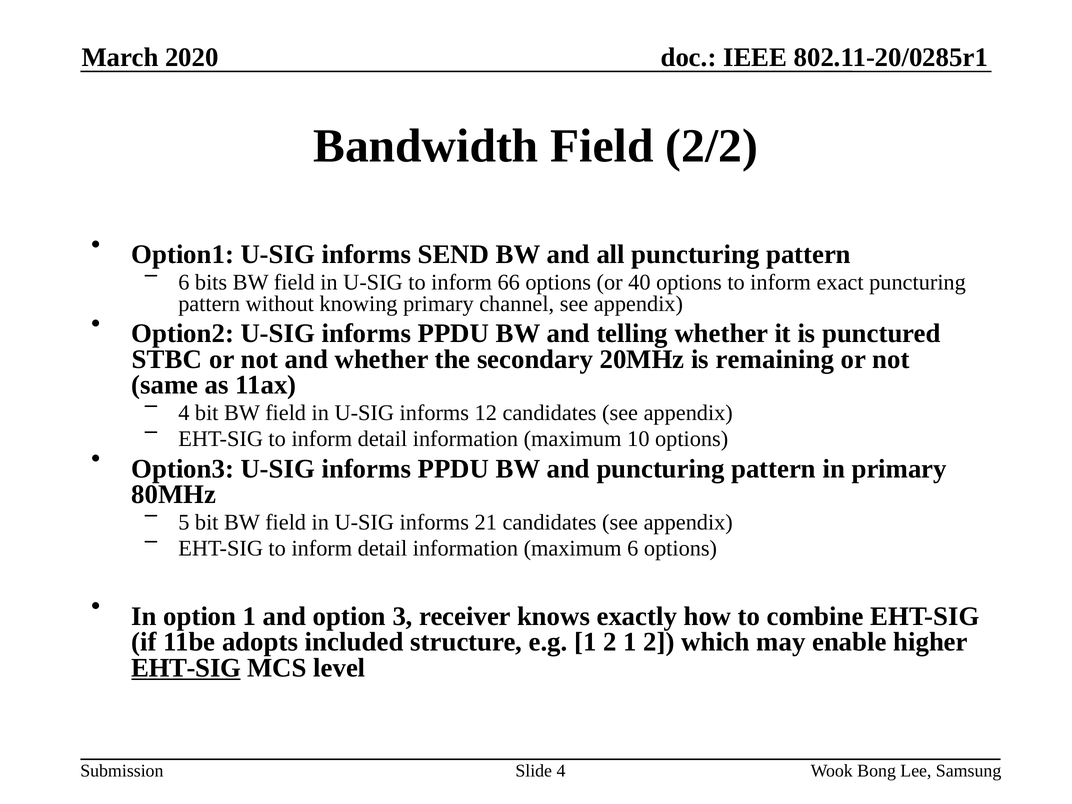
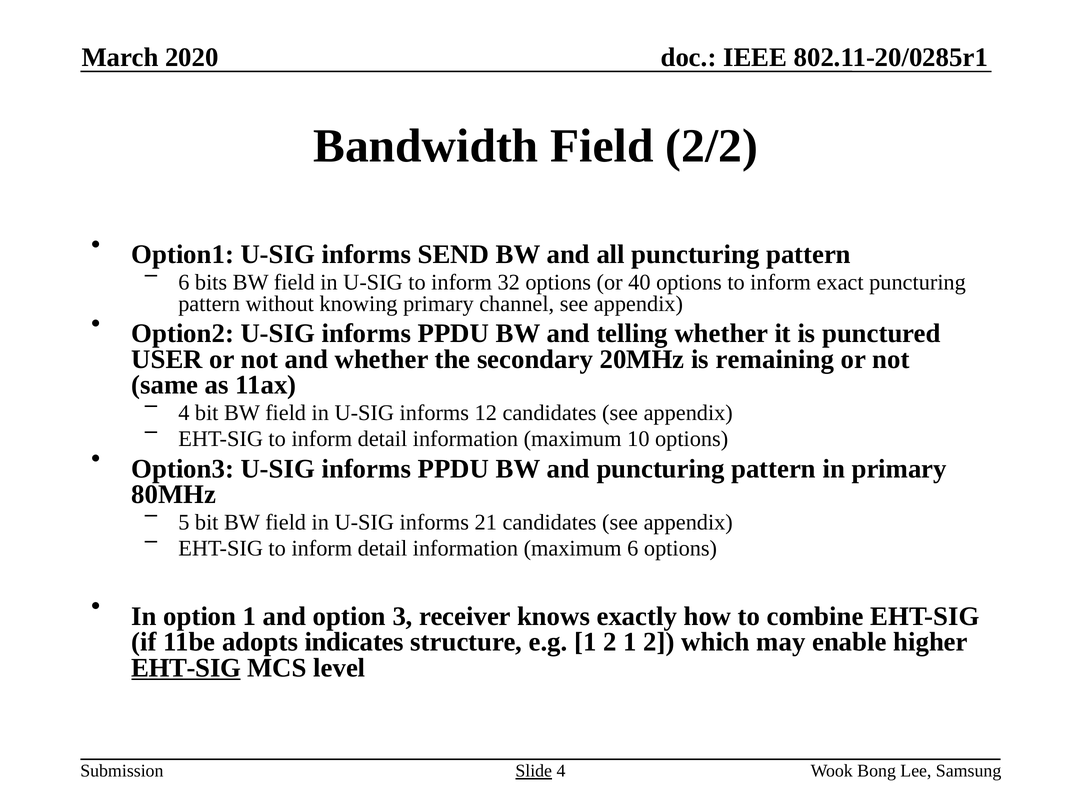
66: 66 -> 32 (509, 282)
STBC: STBC -> USER (167, 359)
included: included -> indicates (354, 642)
Slide underline: none -> present (534, 771)
